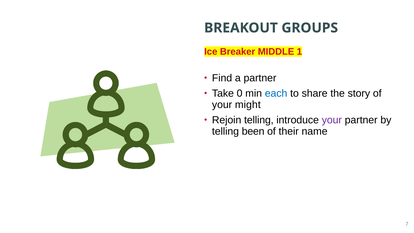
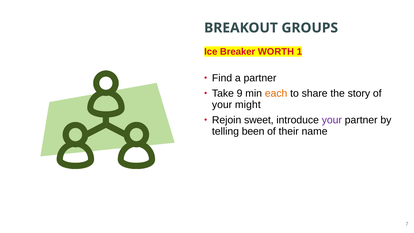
MIDDLE: MIDDLE -> WORTH (276, 52)
0: 0 -> 9 (240, 93)
each colour: blue -> orange (276, 93)
Rejoin telling: telling -> sweet (259, 120)
